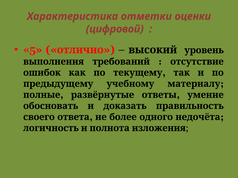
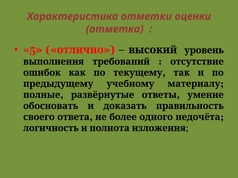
цифровой: цифровой -> отметка (115, 29)
